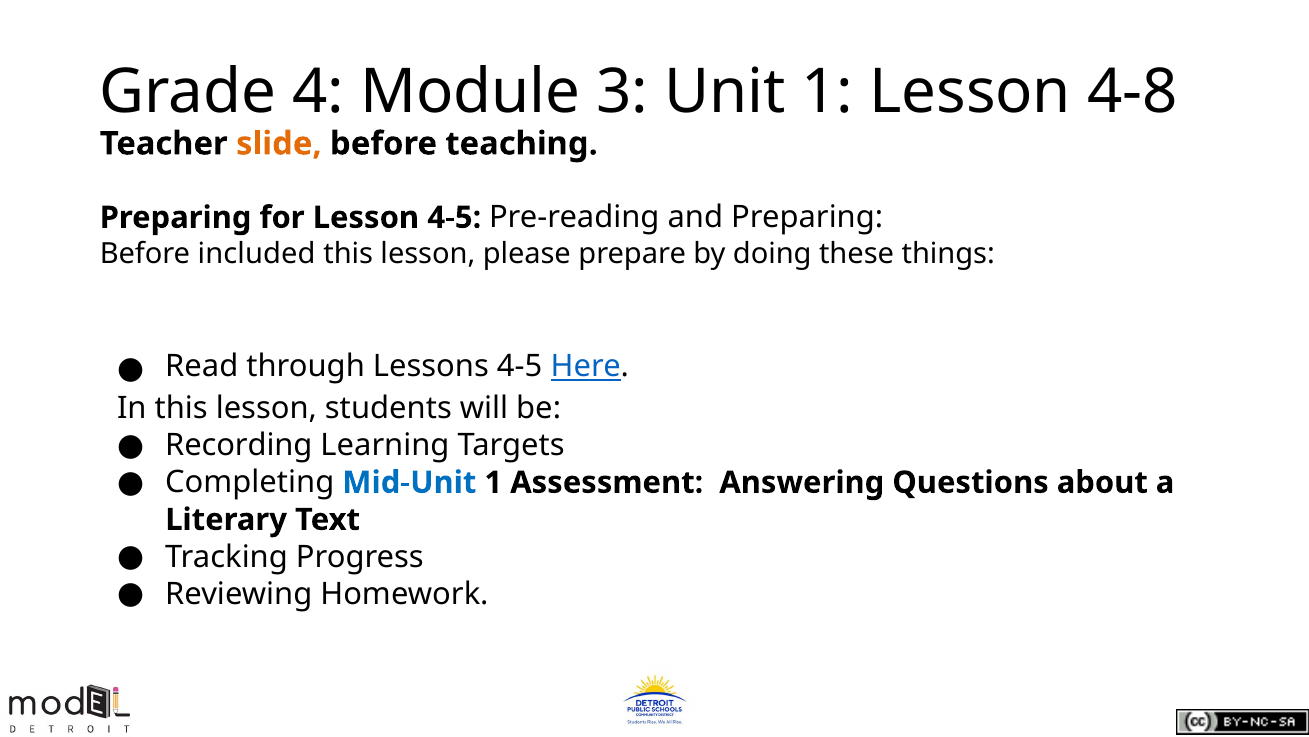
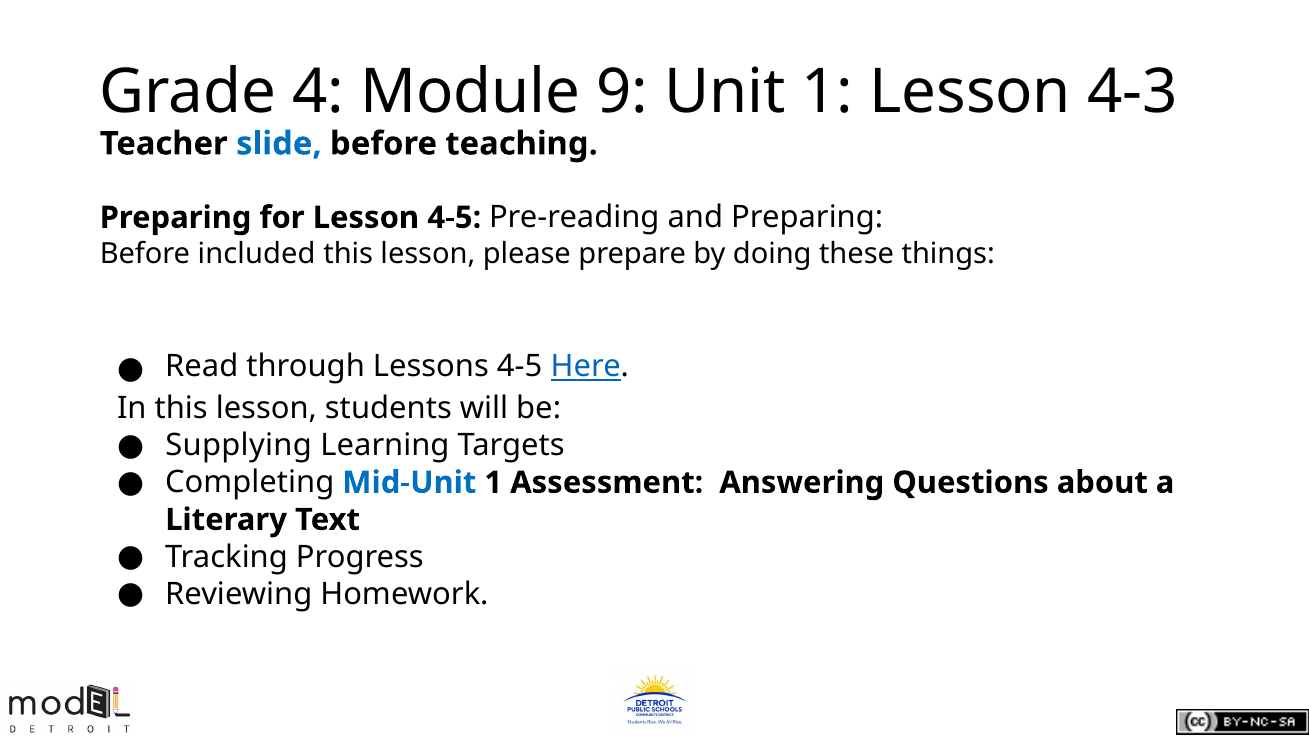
3: 3 -> 9 (622, 92)
4-8: 4-8 -> 4-3 (1132, 92)
slide colour: orange -> blue (279, 144)
Recording: Recording -> Supplying (239, 445)
